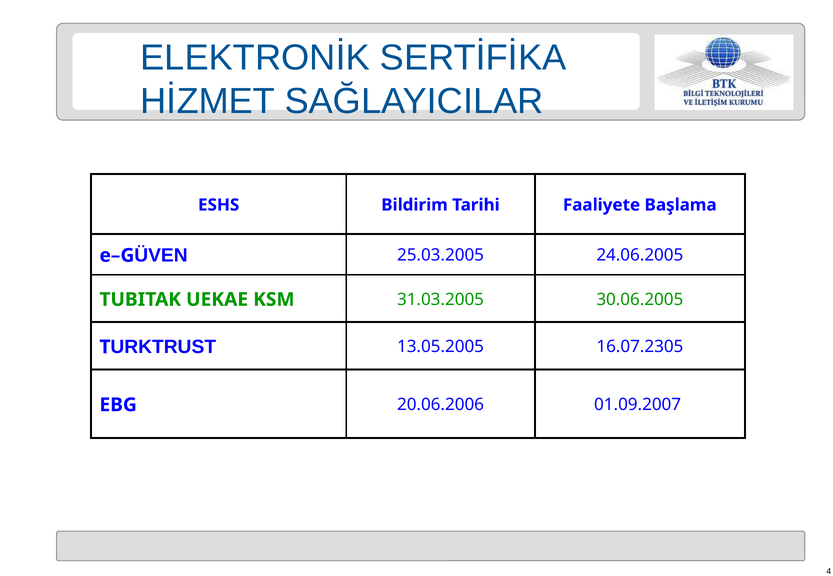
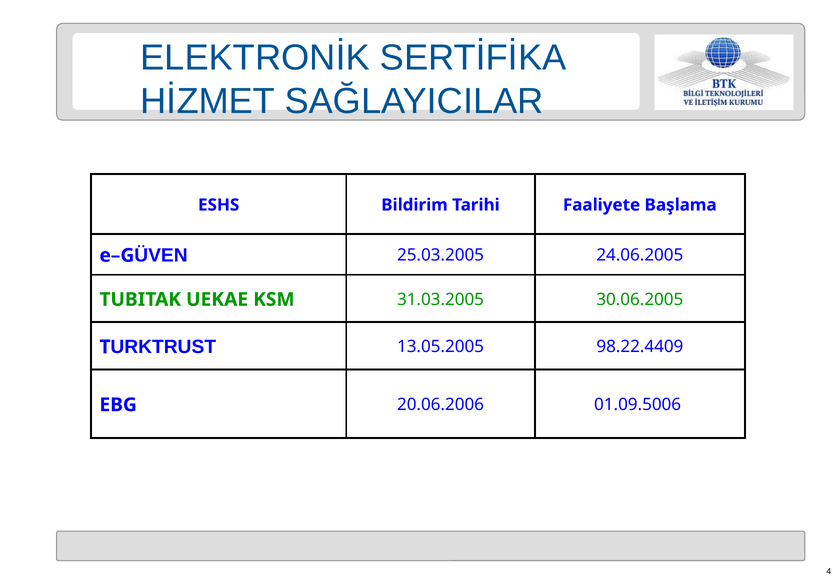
16.07.2305: 16.07.2305 -> 98.22.4409 (640, 347)
01.09.2007: 01.09.2007 -> 01.09.5006 (638, 405)
